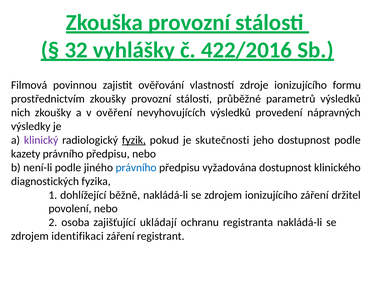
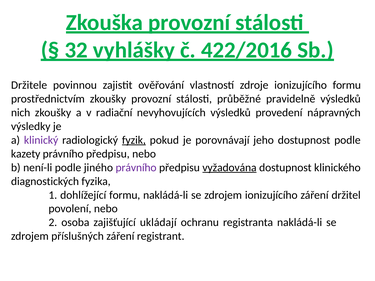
Filmová: Filmová -> Držitele (29, 85)
parametrů: parametrů -> pravidelně (291, 99)
ověření: ověření -> radiační (114, 113)
skutečnosti: skutečnosti -> porovnávají (222, 140)
právního colour: blue -> purple (136, 168)
vyžadována underline: none -> present (229, 168)
dohlížející běžně: běžně -> formu (125, 195)
identifikaci: identifikaci -> příslušných (78, 236)
